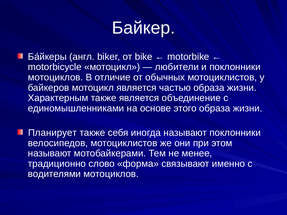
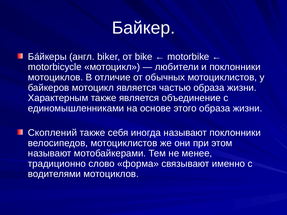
Планирует: Планирует -> Скоплений (53, 133)
